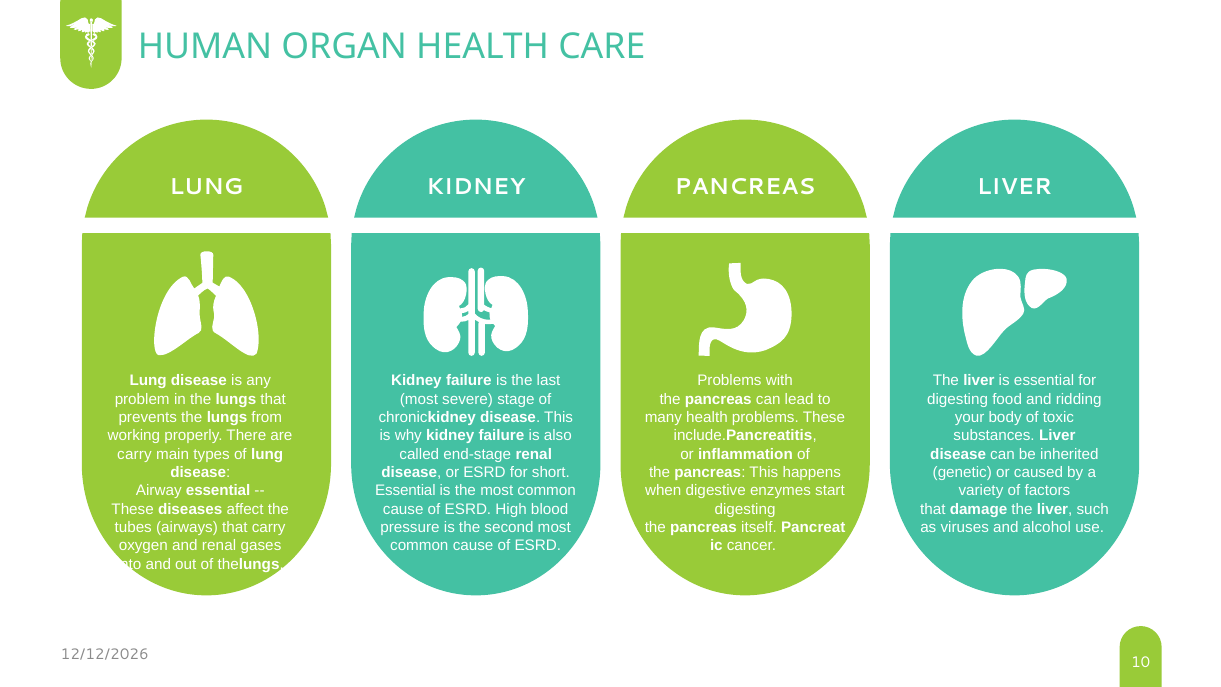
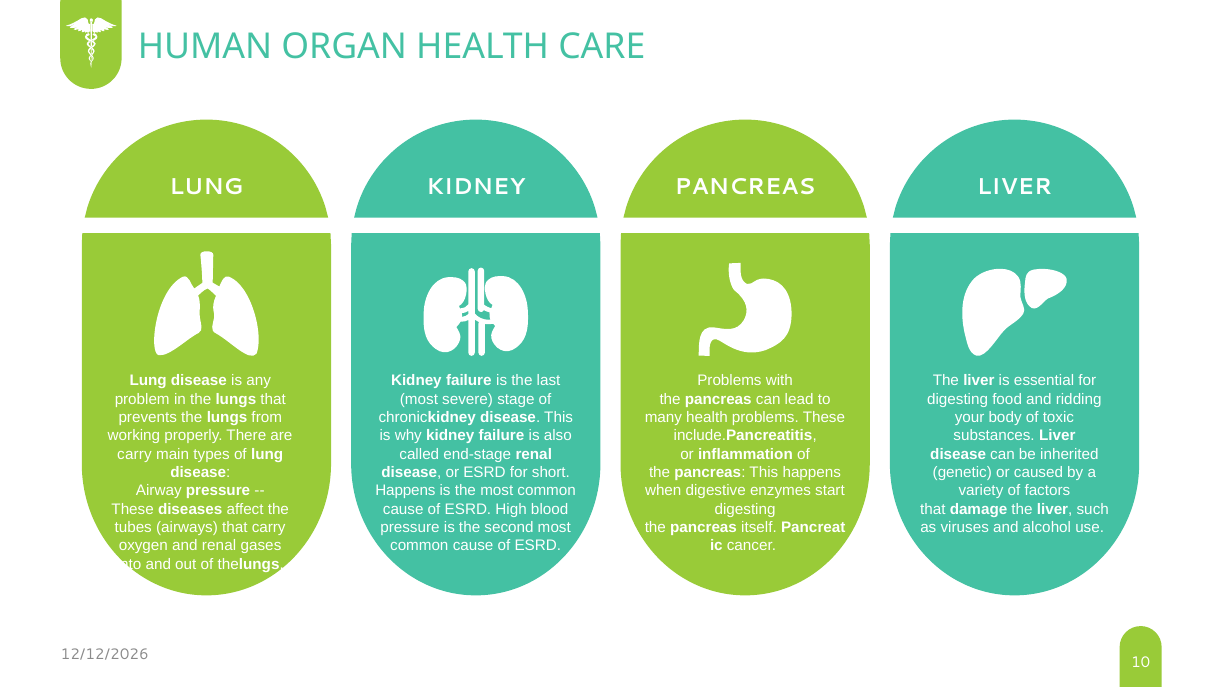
Airway essential: essential -> pressure (218, 491)
Essential: Essential -> Happens (405, 491)
